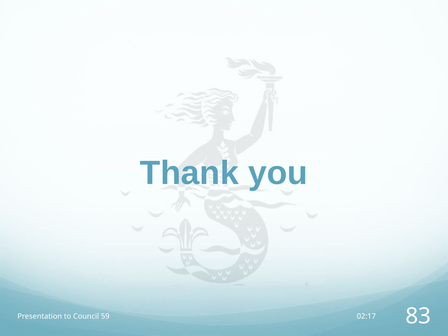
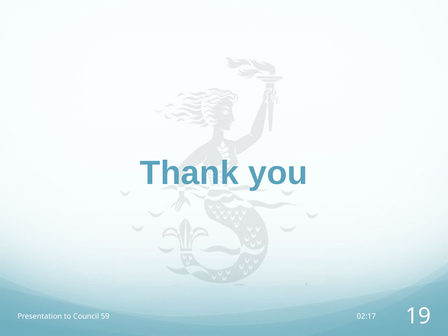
83: 83 -> 19 (418, 316)
